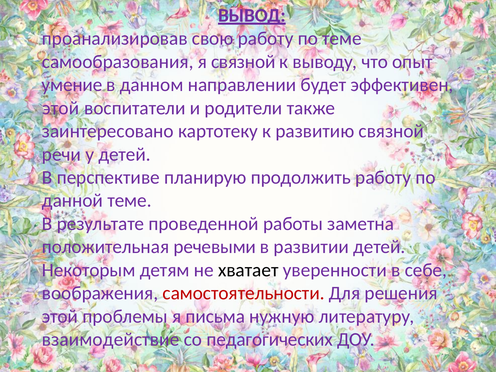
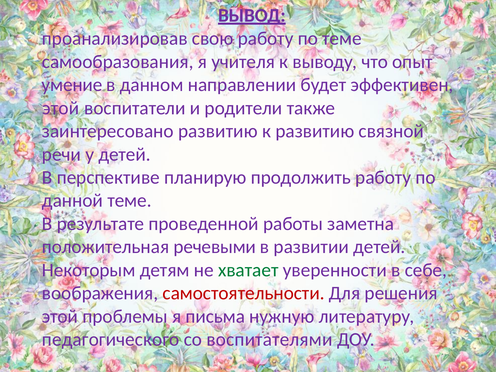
я связной: связной -> учителя (243, 62)
заинтересовано картотеку: картотеку -> развитию (218, 131)
хватает colour: black -> green (248, 270)
взаимодействие: взаимодействие -> педагогического (111, 340)
педагогических: педагогических -> воспитателями (270, 340)
